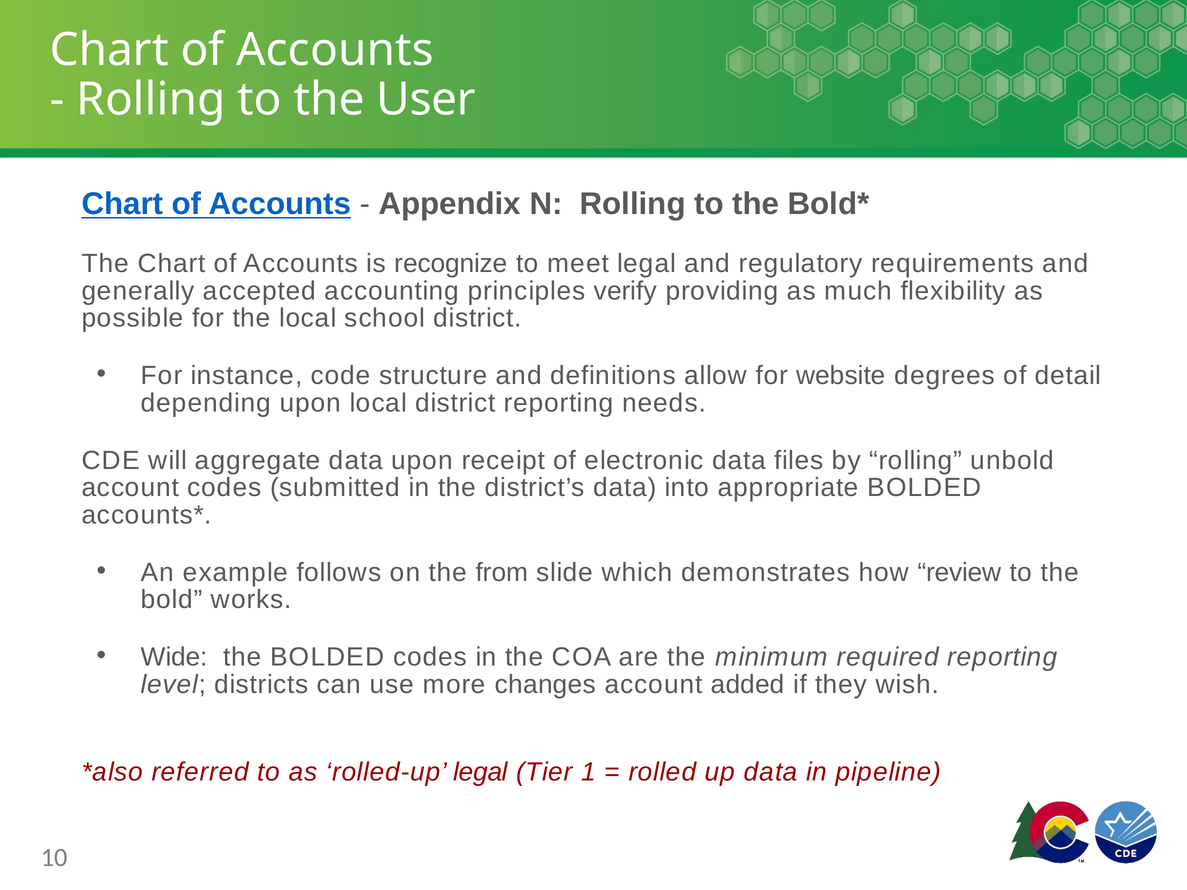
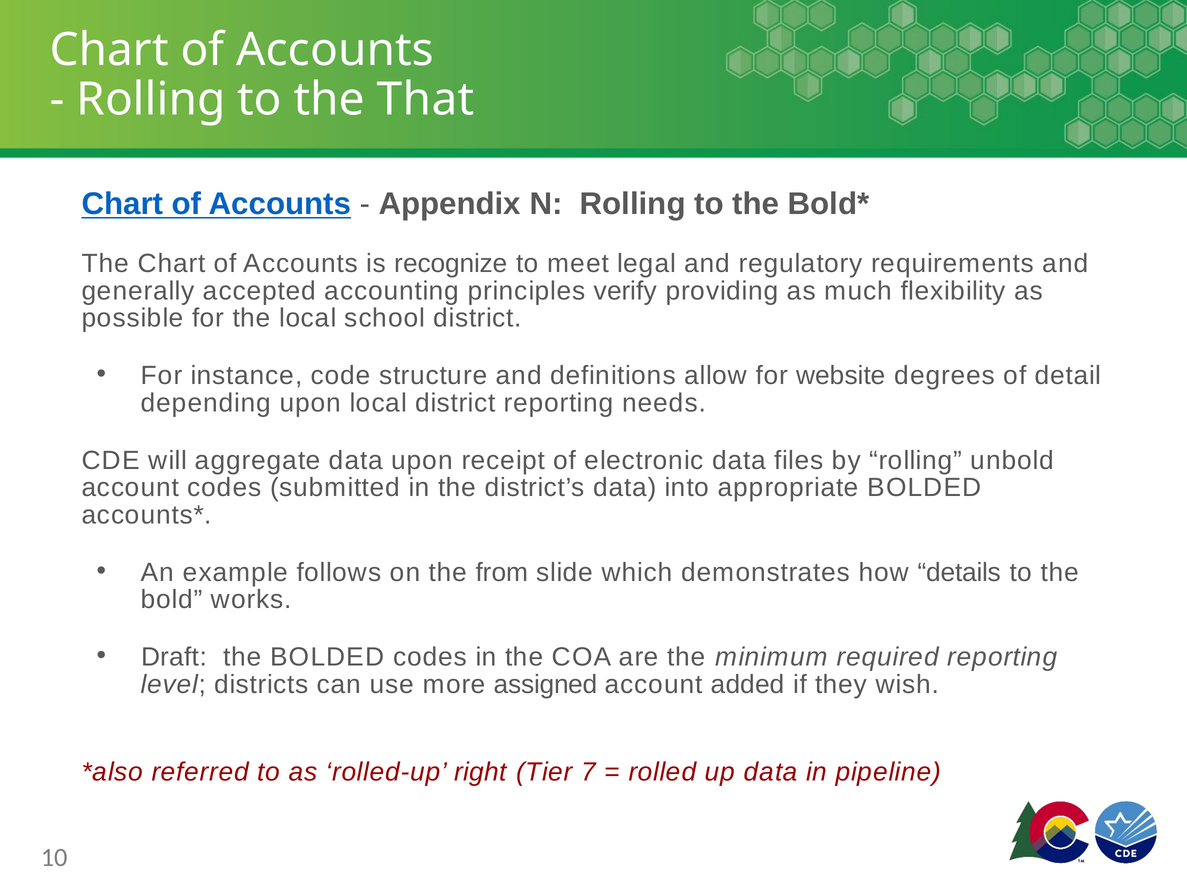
User: User -> That (426, 100)
review: review -> details (959, 573)
Wide: Wide -> Draft (174, 657)
changes: changes -> assigned (546, 685)
rolled-up legal: legal -> right (480, 772)
1: 1 -> 7 (588, 772)
